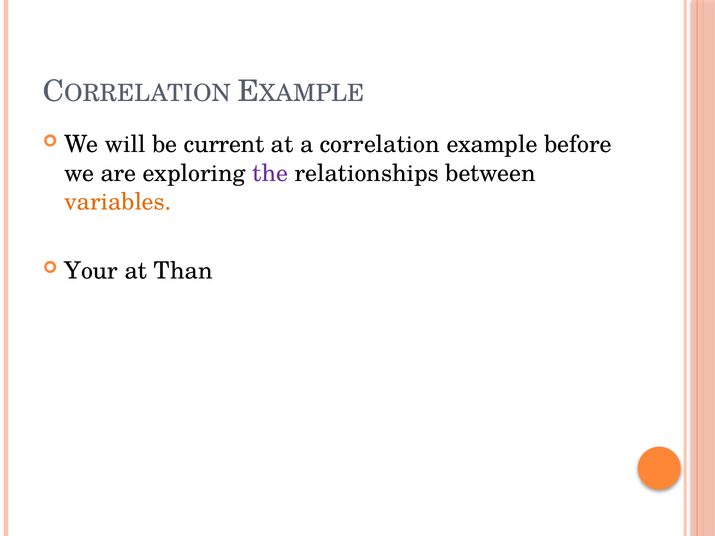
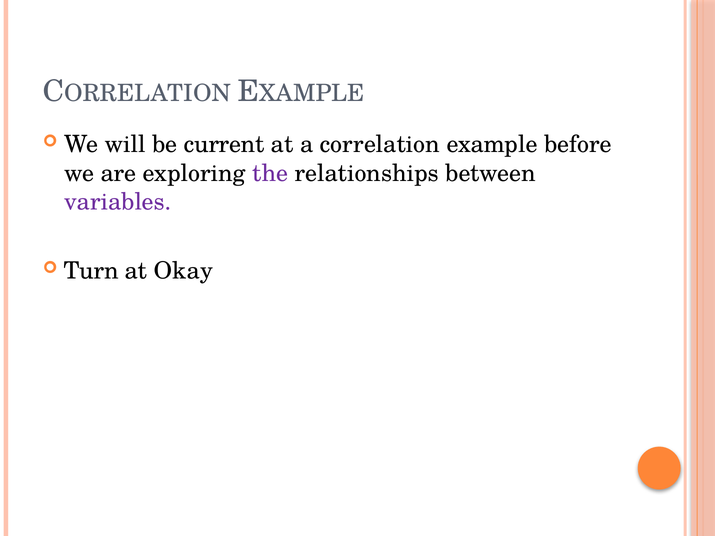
variables colour: orange -> purple (118, 202)
Your: Your -> Turn (91, 271)
Than: Than -> Okay (183, 271)
